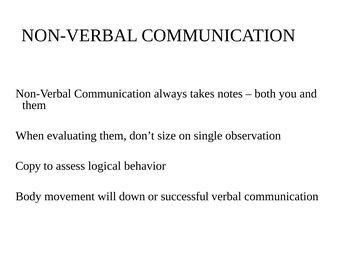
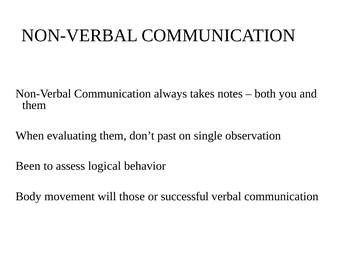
size: size -> past (167, 135)
Copy: Copy -> Been (28, 166)
down: down -> those (132, 196)
